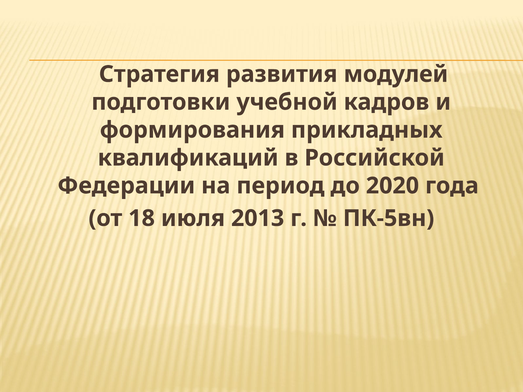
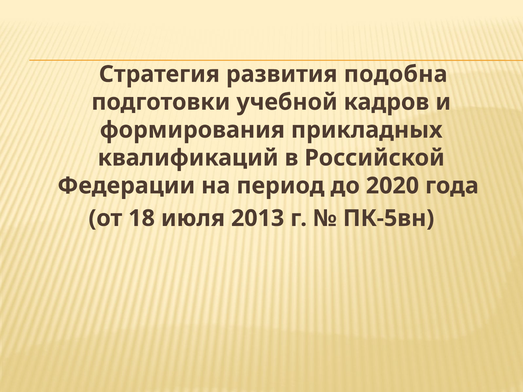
модулей: модулей -> подобна (396, 74)
